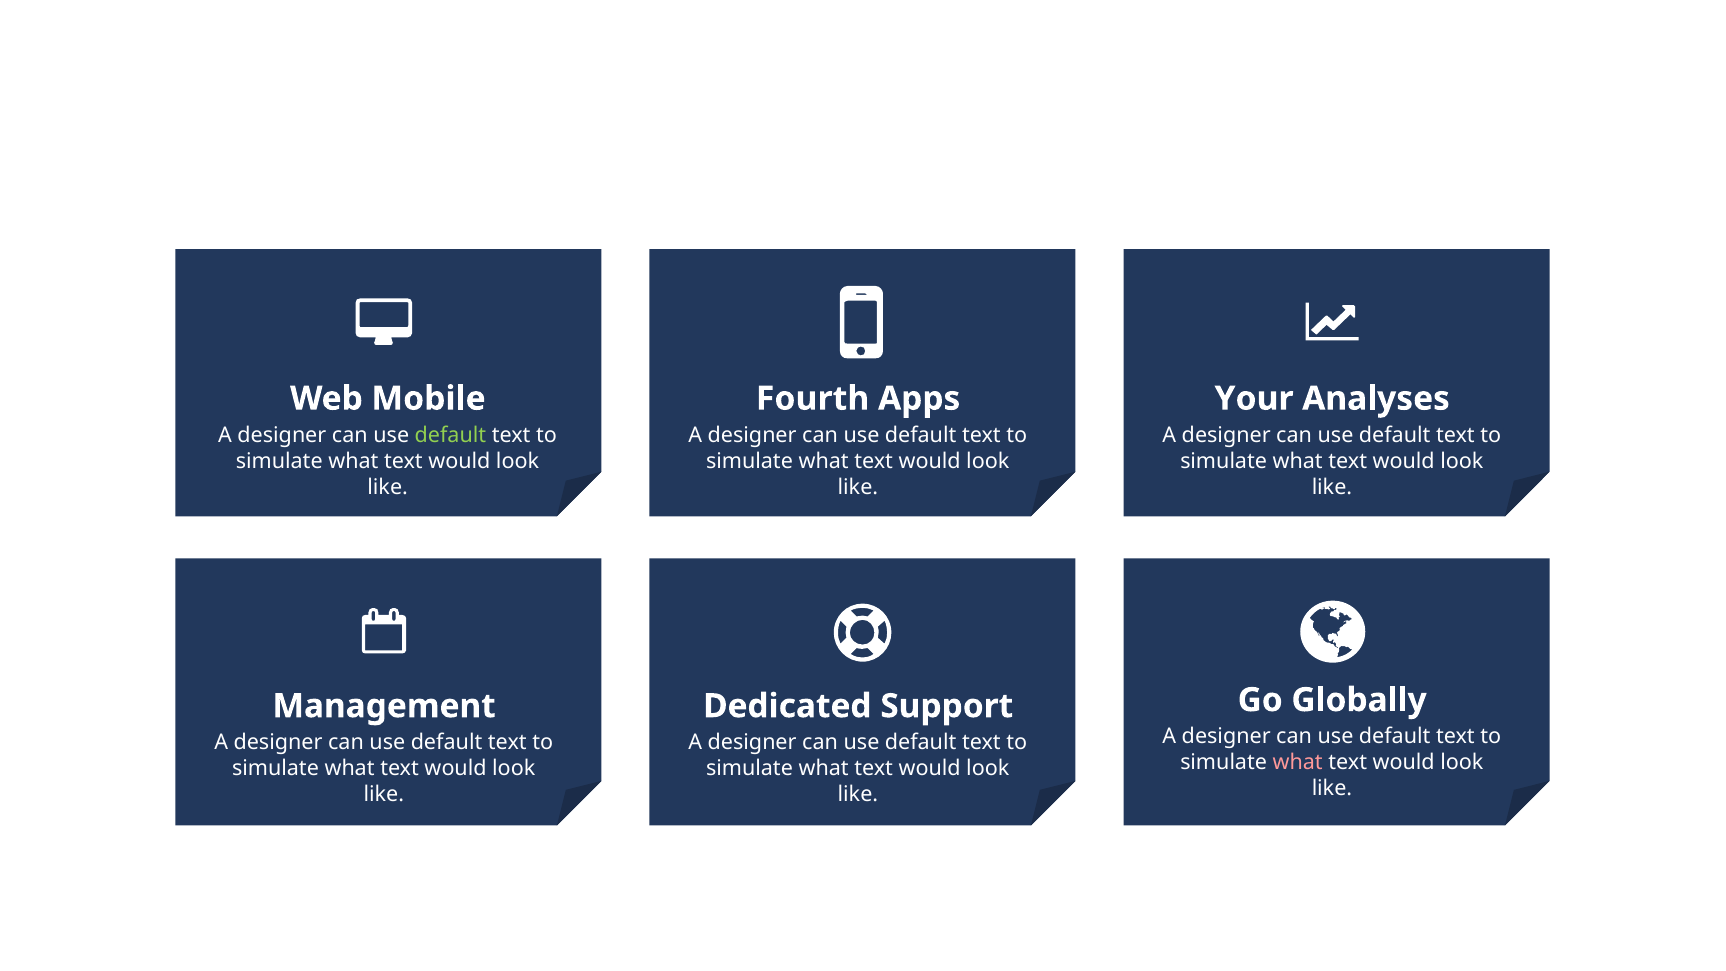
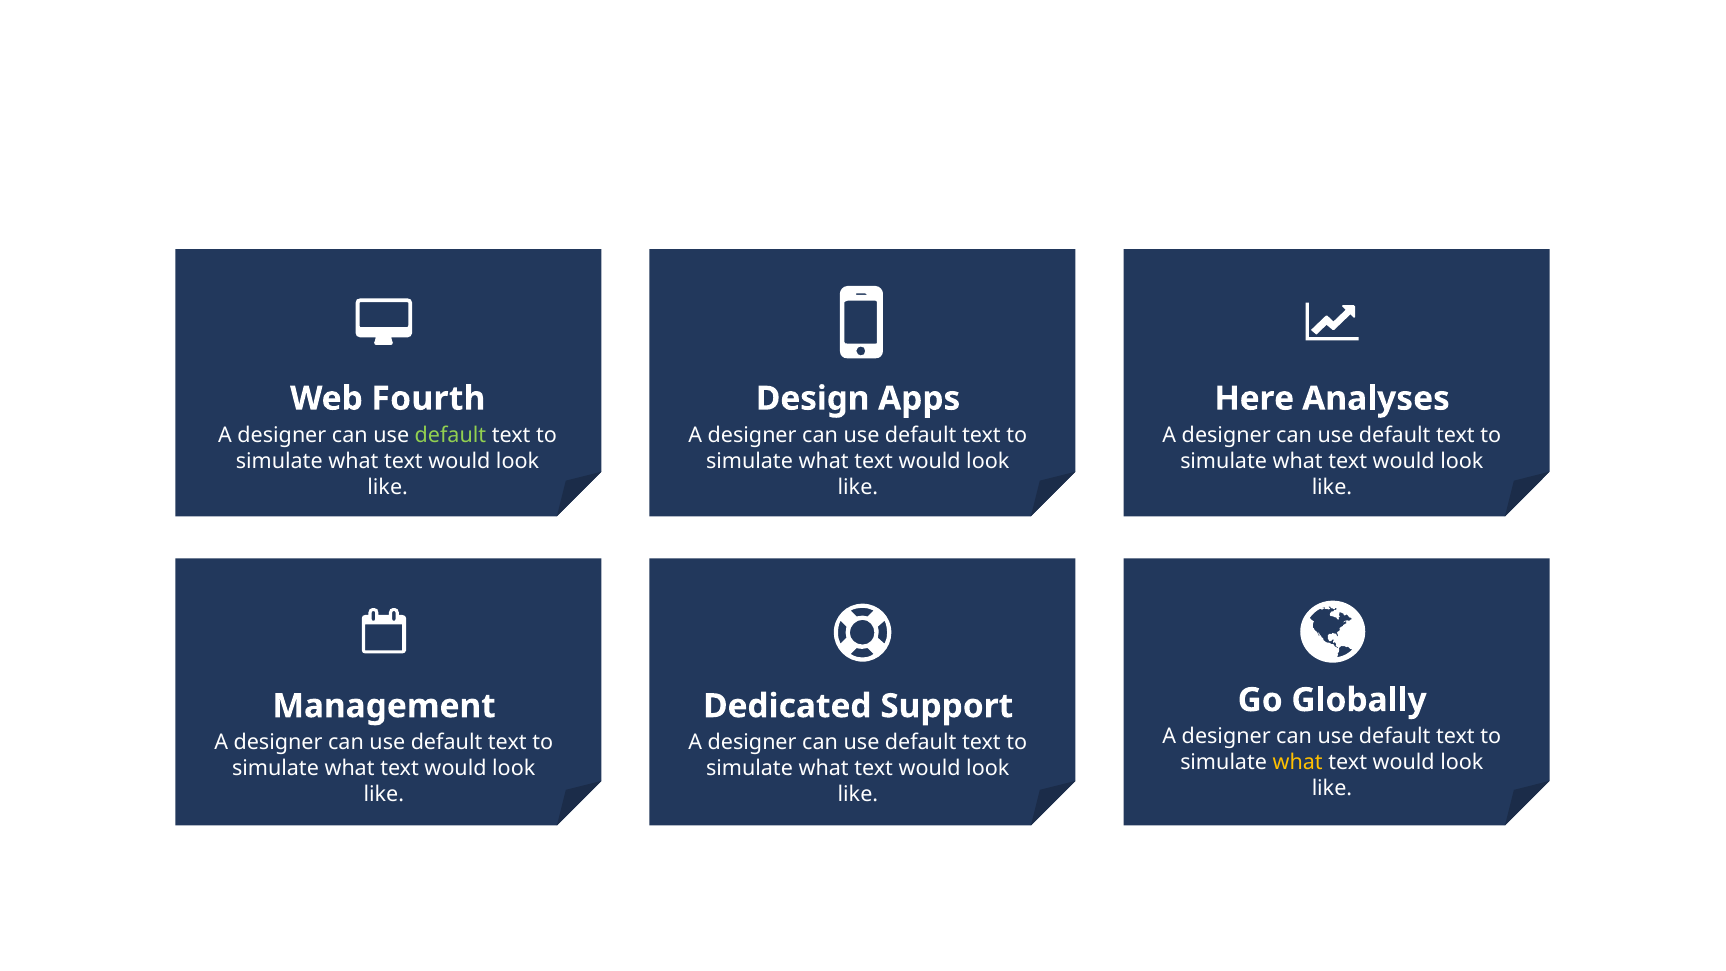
Mobile: Mobile -> Fourth (428, 399)
Fourth: Fourth -> Design (813, 399)
Your: Your -> Here (1254, 399)
what colour: pink -> yellow (1298, 762)
